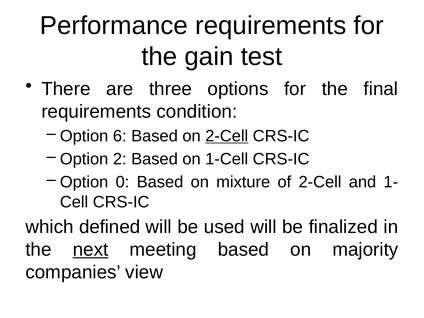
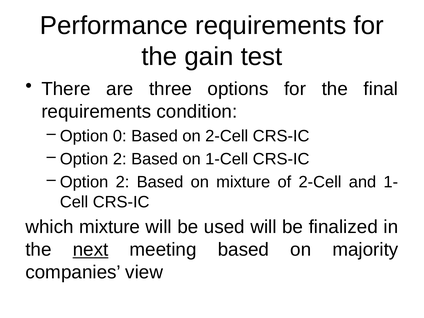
6: 6 -> 0 (120, 136)
2-Cell underline: present -> none (227, 136)
0: 0 -> 2 (123, 182)
which defined: defined -> mixture (110, 227)
